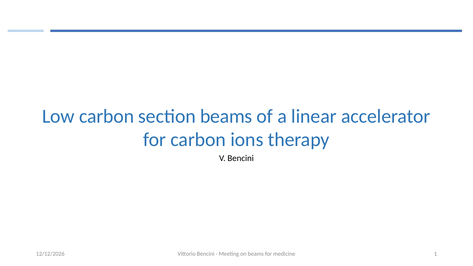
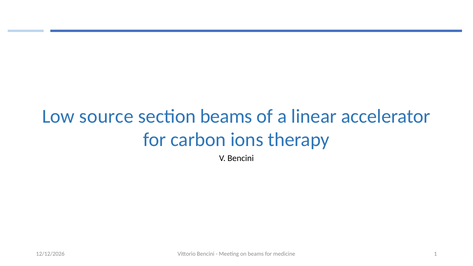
Low carbon: carbon -> source (106, 116)
